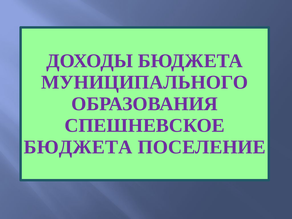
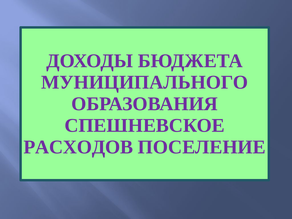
БЮДЖЕТА: БЮДЖЕТА -> РАСХОДОВ (78, 147)
